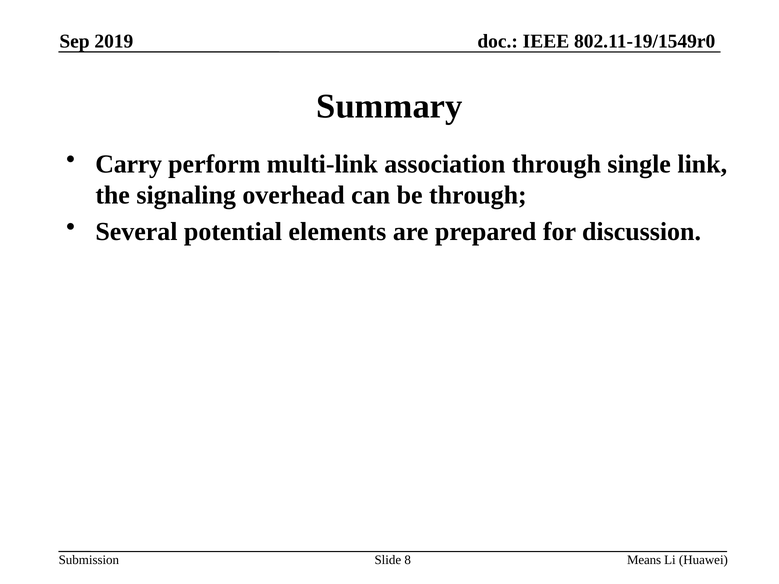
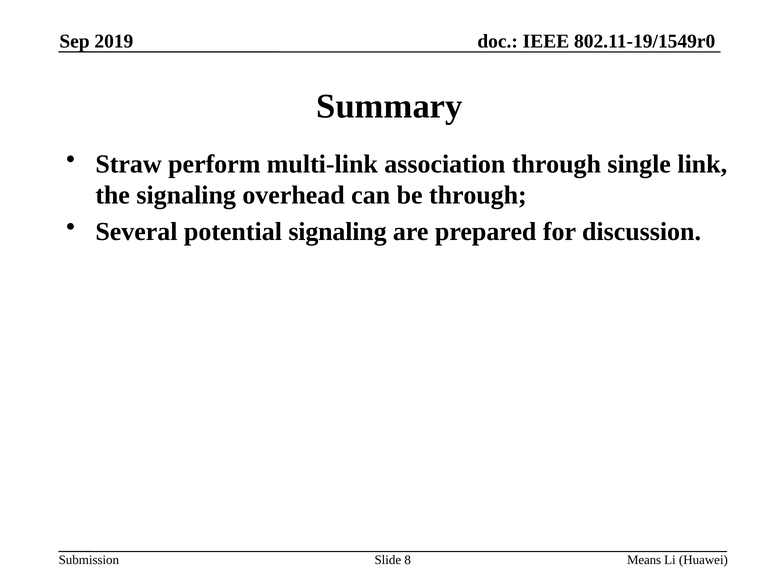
Carry: Carry -> Straw (129, 164)
potential elements: elements -> signaling (338, 232)
